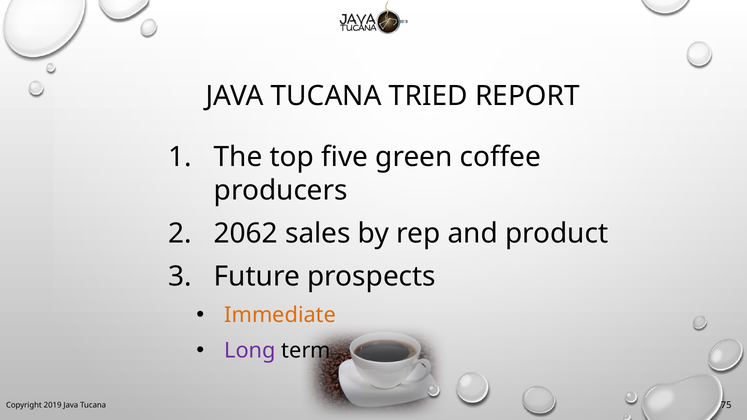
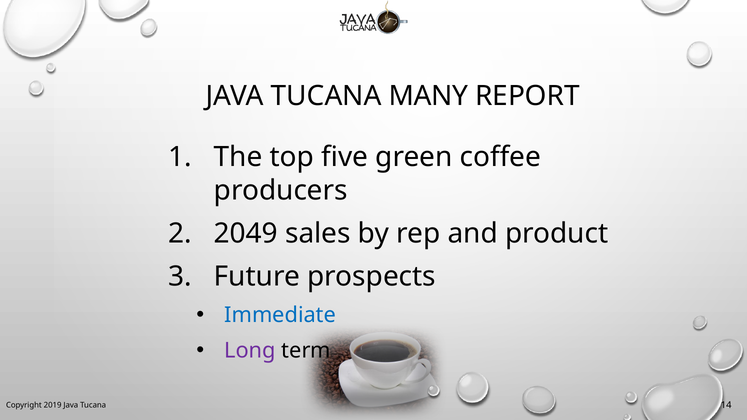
TRIED: TRIED -> MANY (429, 96)
2062: 2062 -> 2049 (246, 234)
Immediate colour: orange -> blue (280, 315)
75: 75 -> 14 (726, 405)
